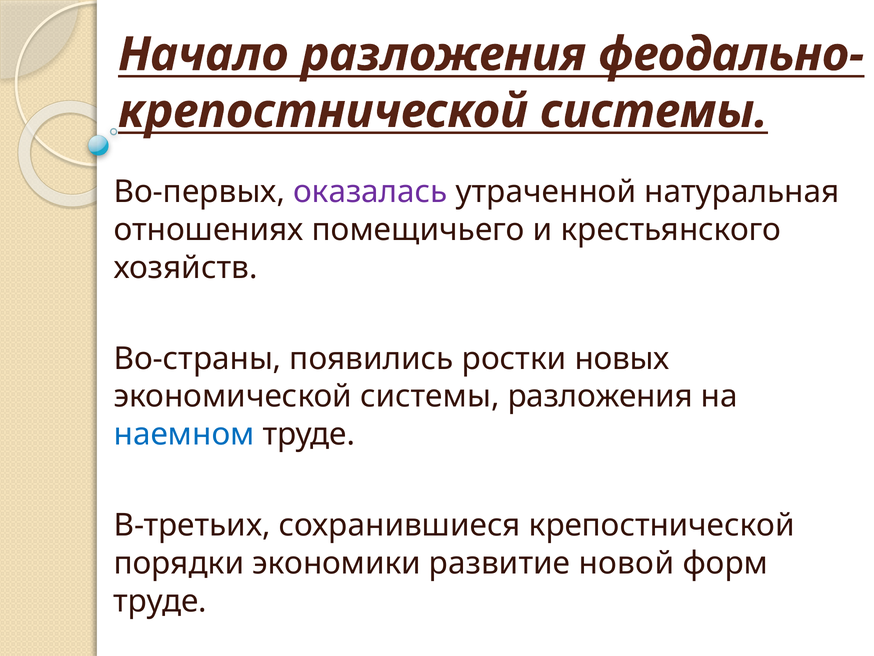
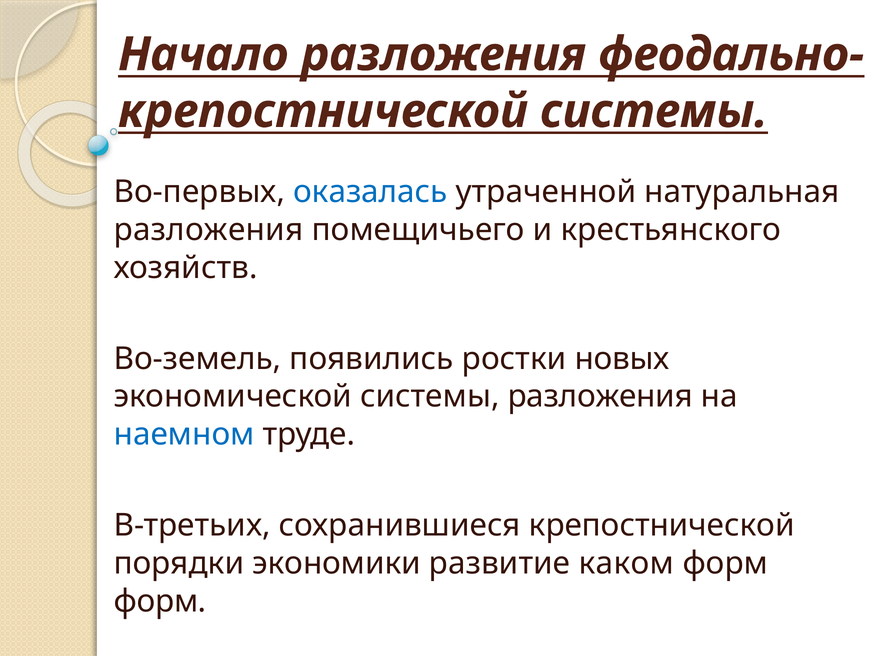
оказалась colour: purple -> blue (370, 192)
отношениях: отношениях -> разложения (208, 230)
Во-страны: Во-страны -> Во-земель (197, 358)
новой: новой -> каком (626, 563)
труде: труде -> форм (160, 601)
